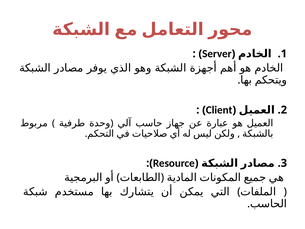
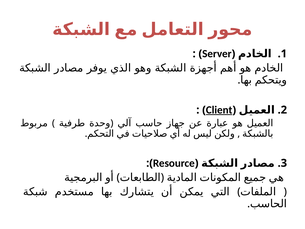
Client underline: none -> present (219, 110)
